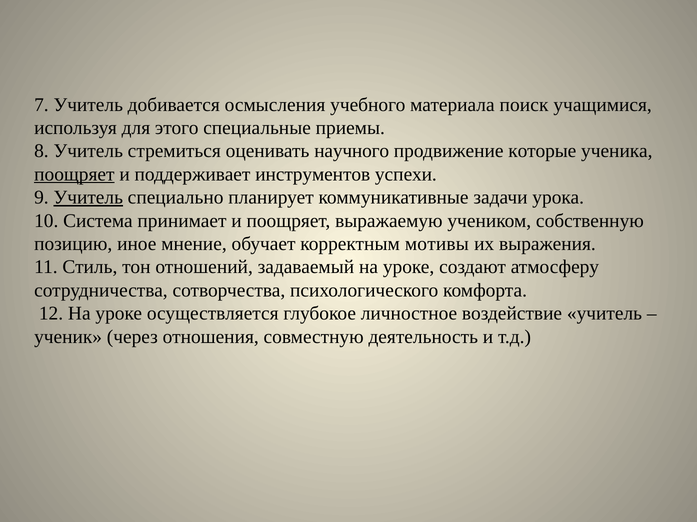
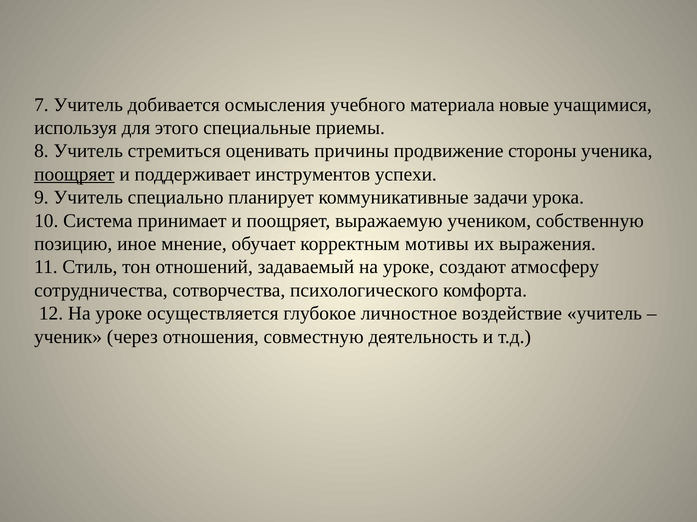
поиск: поиск -> новые (524, 105)
научного: научного -> причины (352, 151)
которые: которые -> стороны (542, 151)
Учитель underline: present -> none (88, 198)
